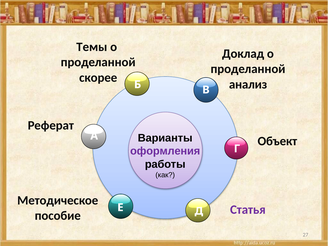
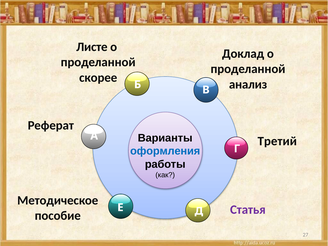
Темы: Темы -> Листе (92, 47)
Объект: Объект -> Третий (277, 141)
оформления colour: purple -> blue (165, 151)
